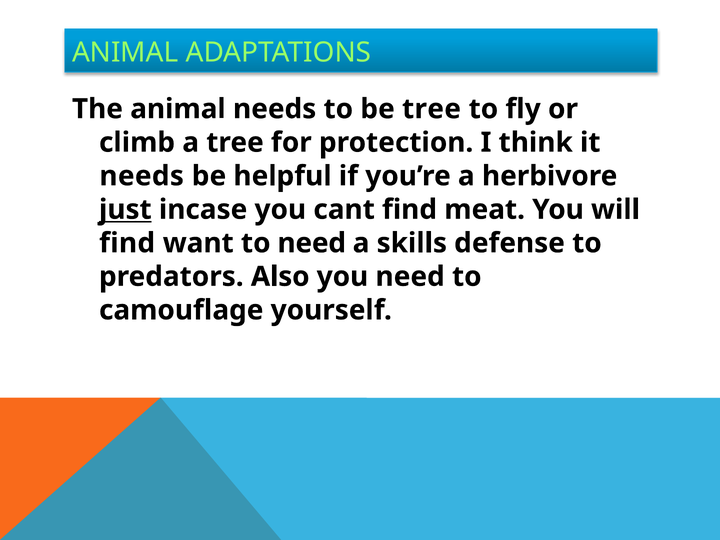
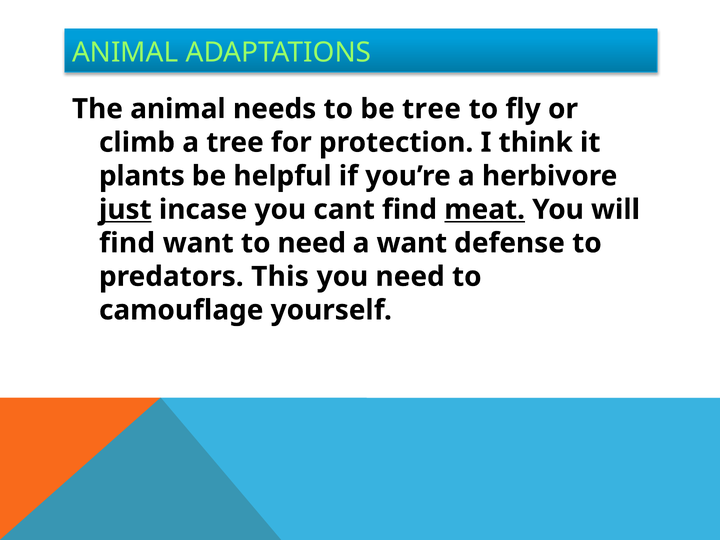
needs: needs -> plants (142, 176)
meat underline: none -> present (485, 210)
a skills: skills -> want (412, 243)
Also: Also -> This (280, 277)
